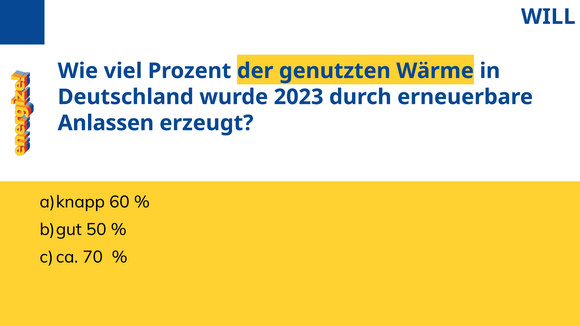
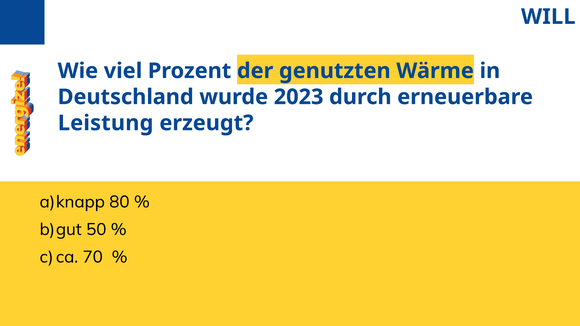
Anlassen: Anlassen -> Leistung (106, 123)
60: 60 -> 80 (119, 202)
